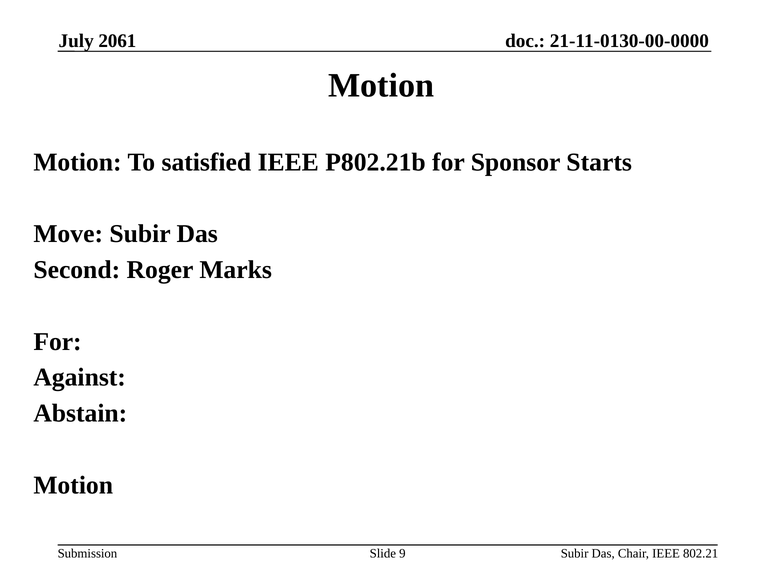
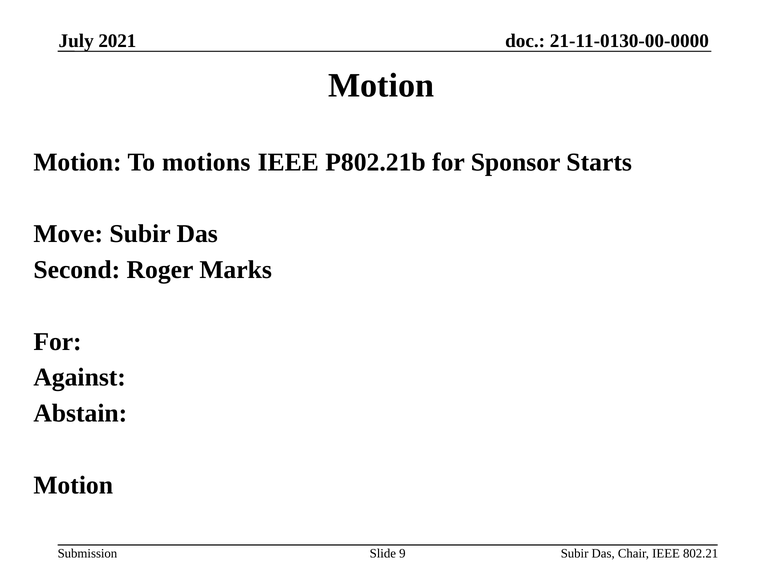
2061: 2061 -> 2021 (117, 41)
satisfied: satisfied -> motions (206, 162)
